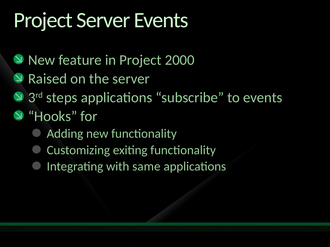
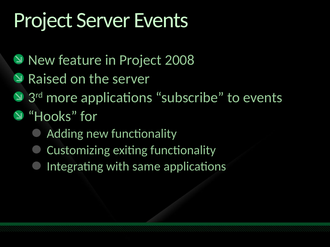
2000: 2000 -> 2008 (180, 60)
steps: steps -> more (62, 98)
